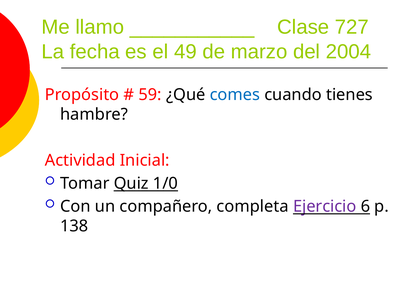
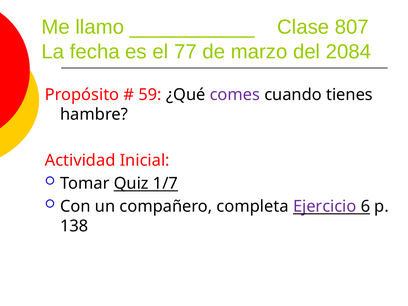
727: 727 -> 807 (352, 27)
49: 49 -> 77 (185, 52)
2004: 2004 -> 2084 (349, 52)
comes colour: blue -> purple (235, 95)
1/0: 1/0 -> 1/7 (165, 183)
